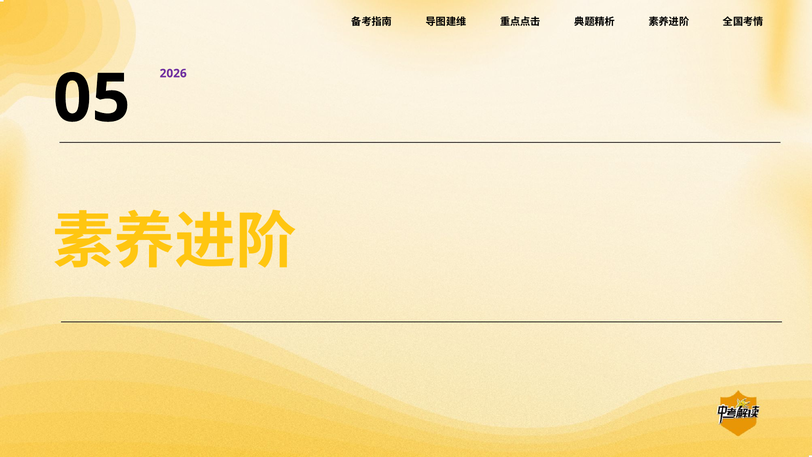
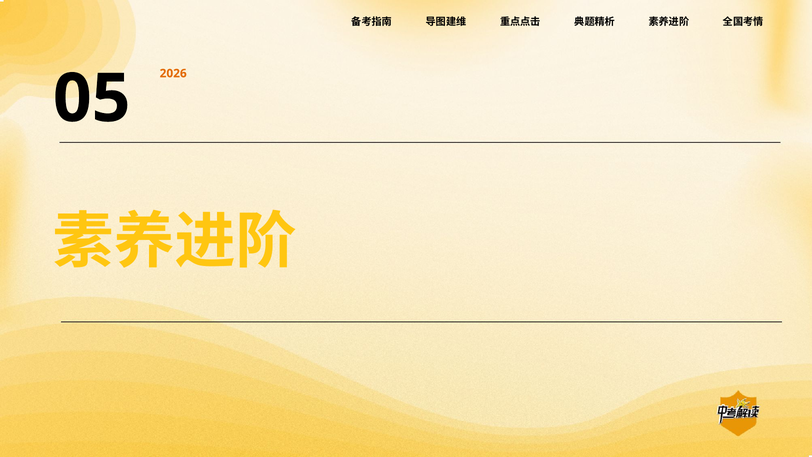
2026 colour: purple -> orange (173, 73)
